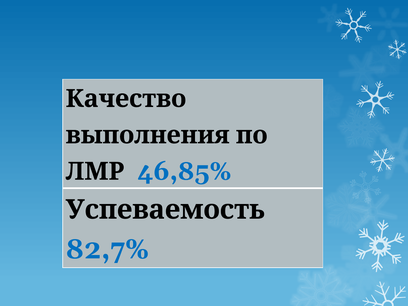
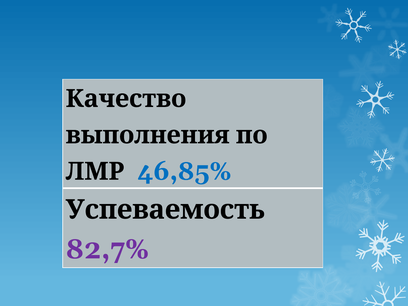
82,7% colour: blue -> purple (107, 249)
